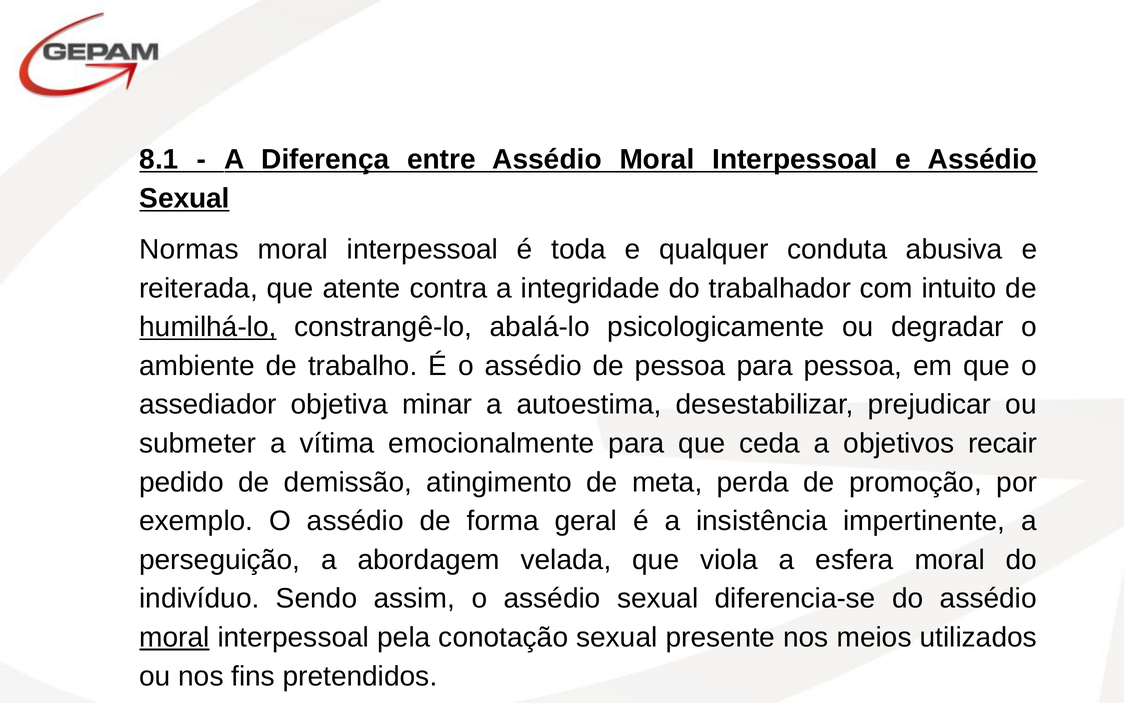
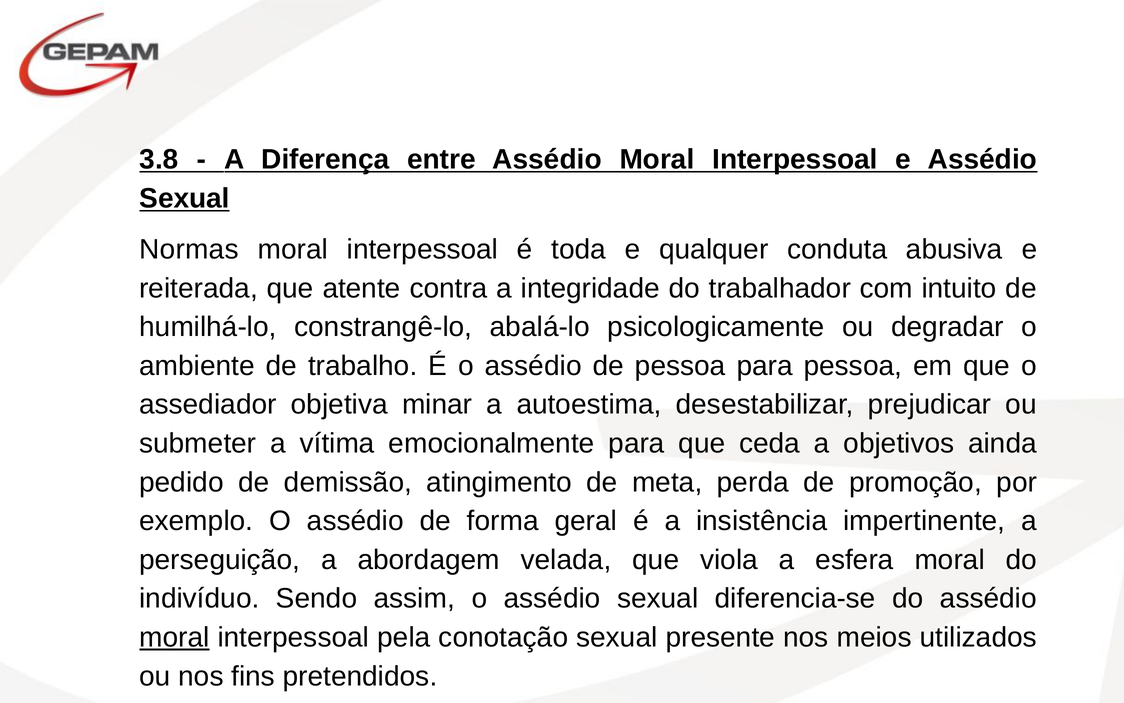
8.1: 8.1 -> 3.8 (159, 159)
humilhá-lo underline: present -> none (208, 327)
recair: recair -> ainda (1002, 443)
